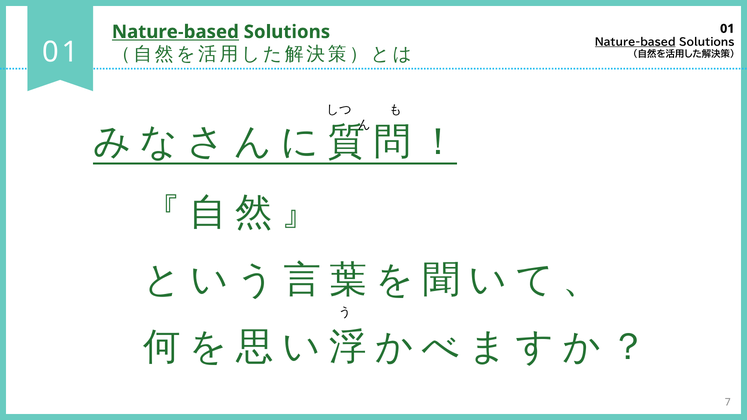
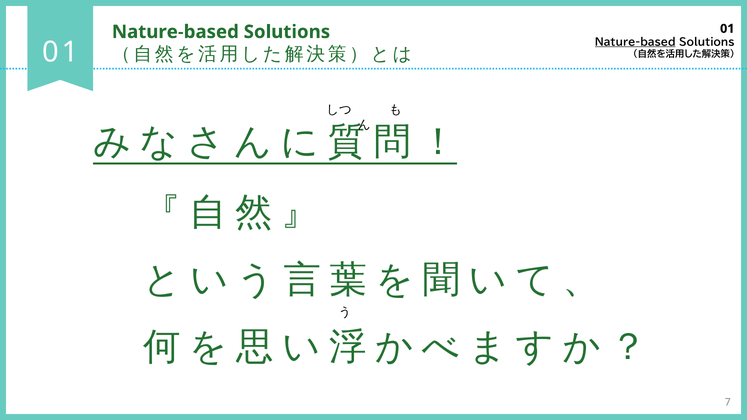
Nature-based underline: present -> none (175, 32)
